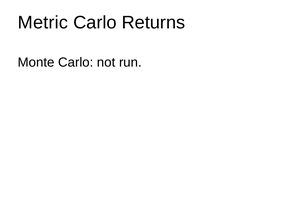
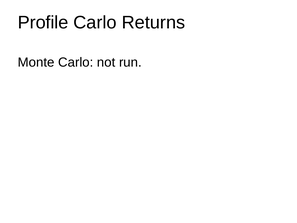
Metric: Metric -> Profile (43, 23)
